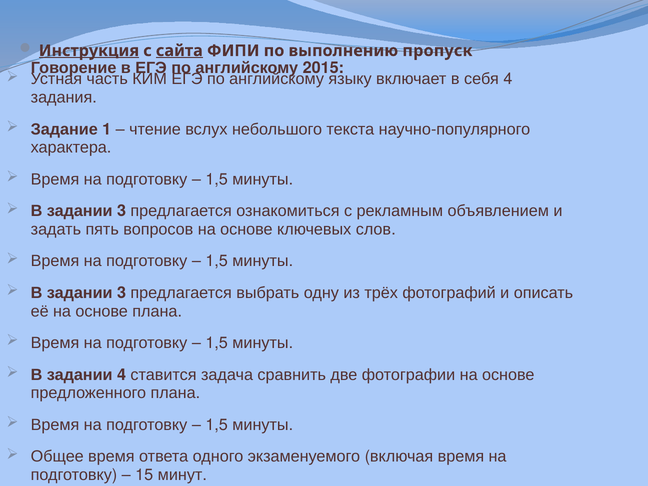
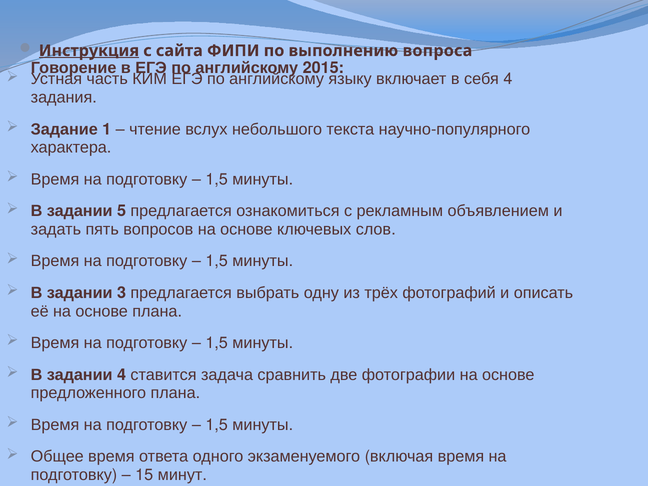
сайта underline: present -> none (179, 51)
пропуск: пропуск -> вопроса (437, 51)
3: 3 -> 5 (122, 211)
